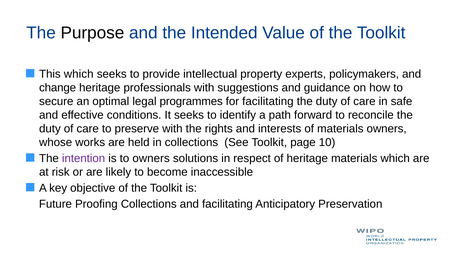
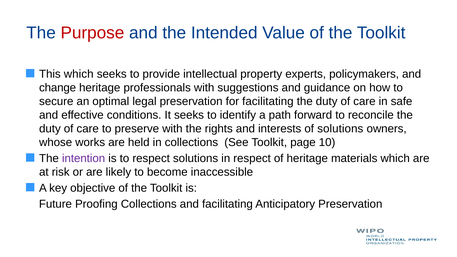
Purpose colour: black -> red (92, 33)
legal programmes: programmes -> preservation (191, 101)
of materials: materials -> solutions (340, 129)
to owners: owners -> respect (151, 158)
